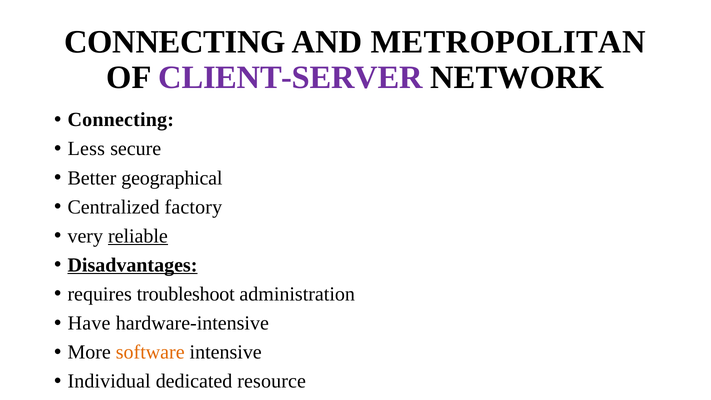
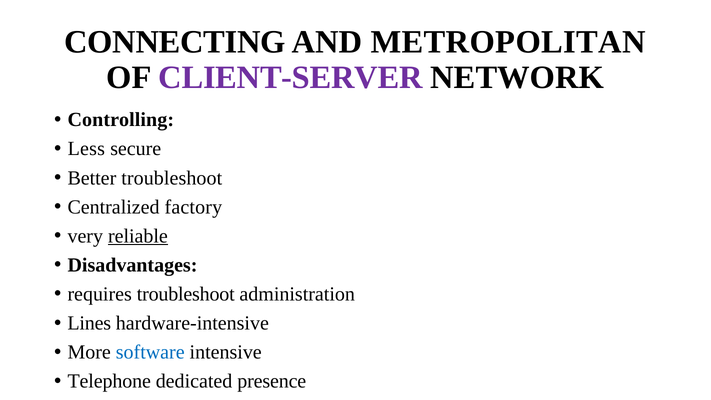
Connecting: Connecting -> Controlling (121, 120)
Better geographical: geographical -> troubleshoot (172, 178)
Disadvantages underline: present -> none (132, 265)
Have: Have -> Lines (89, 323)
software colour: orange -> blue (150, 352)
Individual: Individual -> Telephone (109, 381)
resource: resource -> presence (272, 381)
